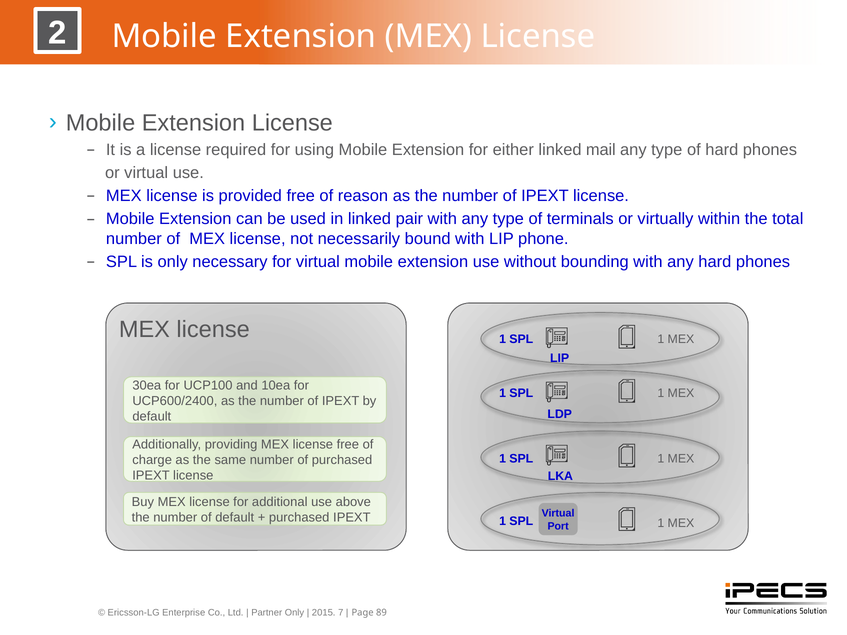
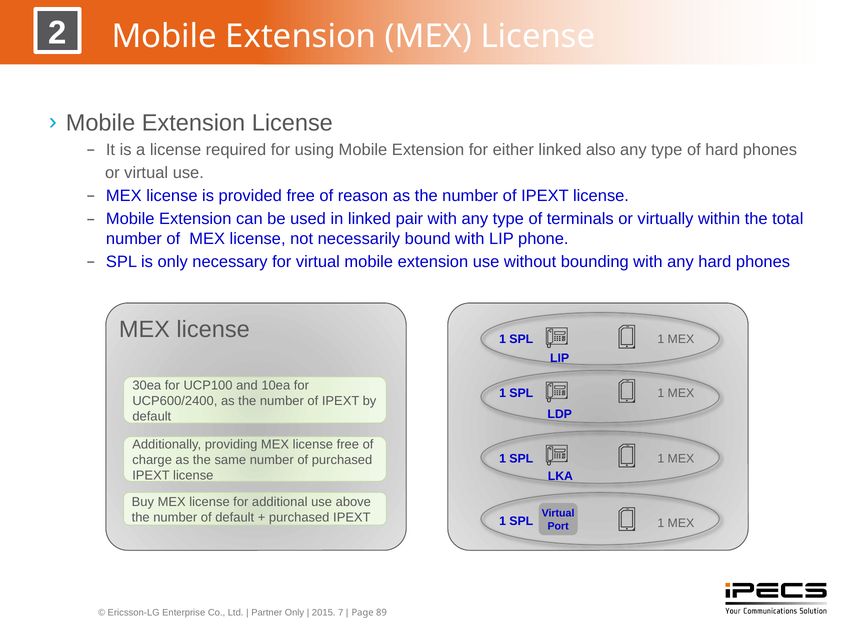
mail: mail -> also (601, 150)
